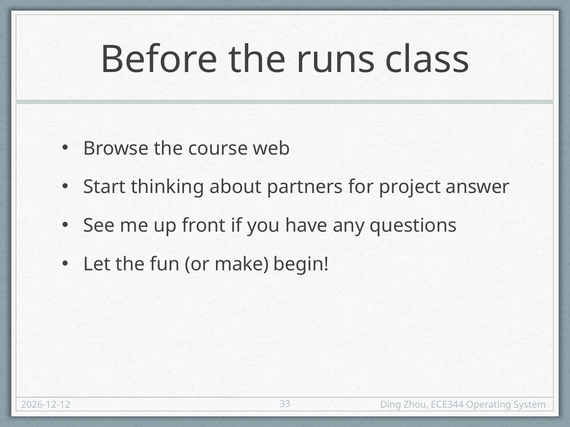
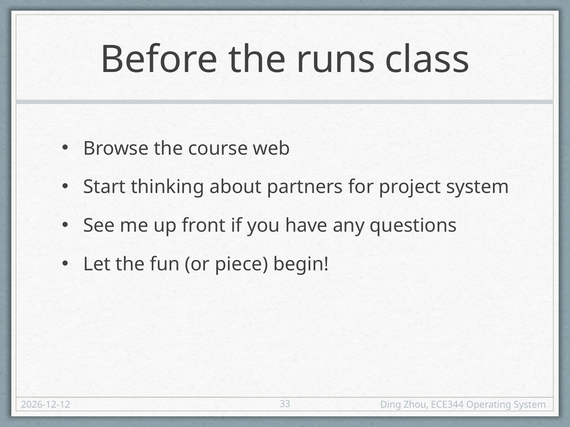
project answer: answer -> system (478, 187)
make: make -> piece (241, 265)
